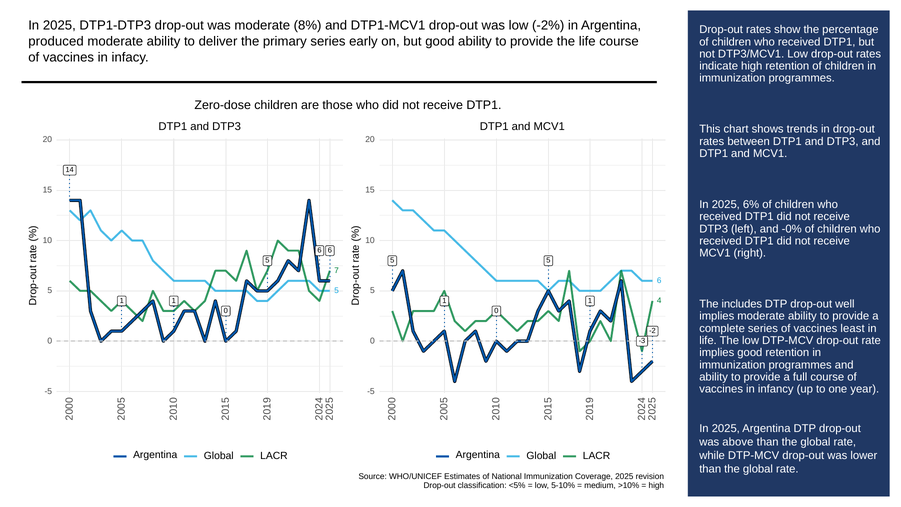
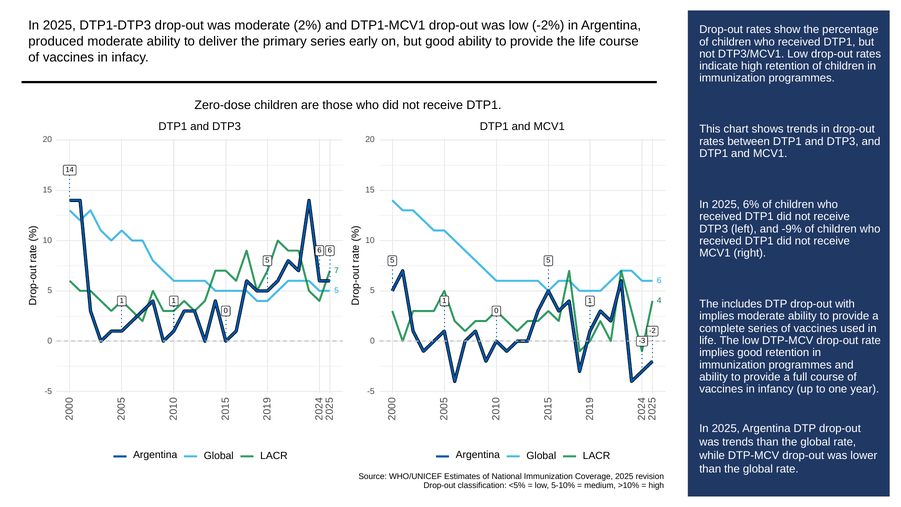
8%: 8% -> 2% (308, 26)
-0%: -0% -> -9% (792, 229)
well: well -> with (845, 304)
least: least -> used (853, 328)
was above: above -> trends (738, 442)
